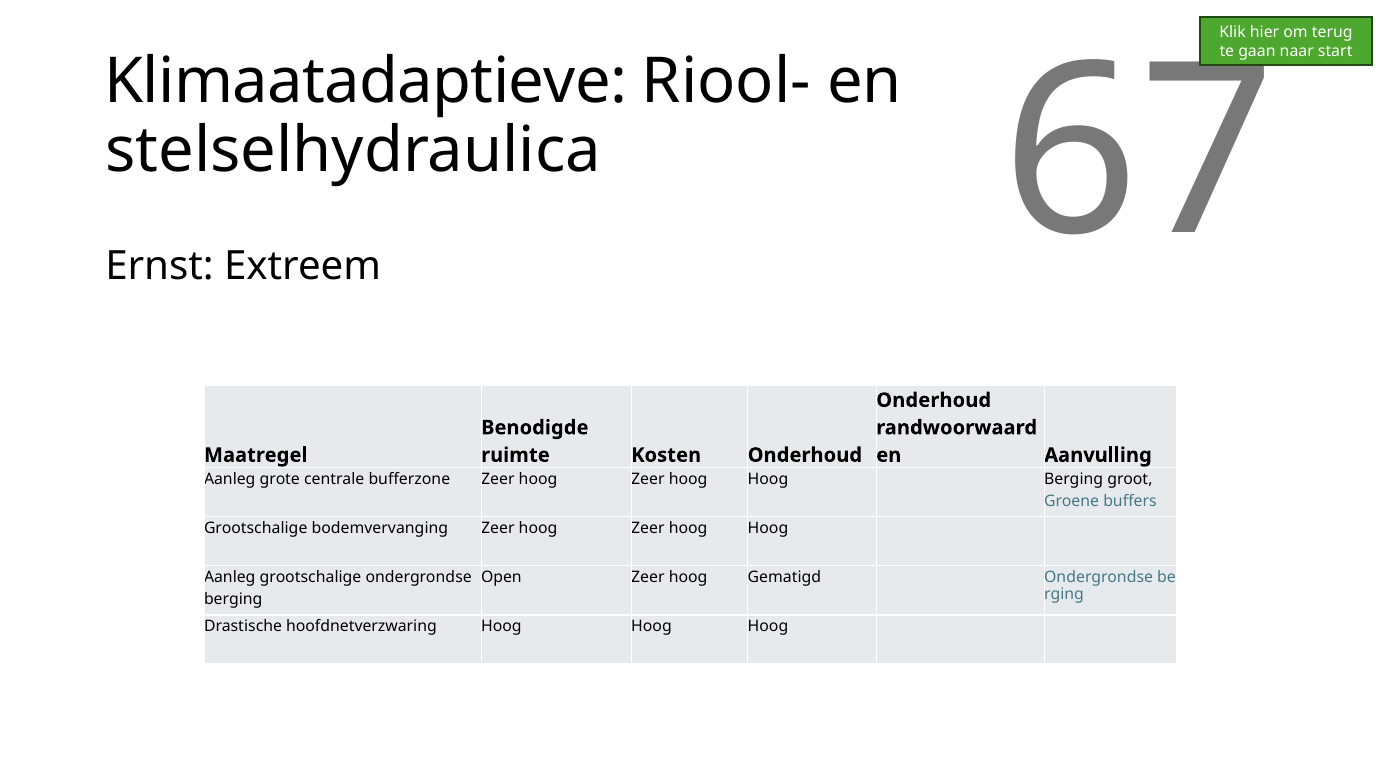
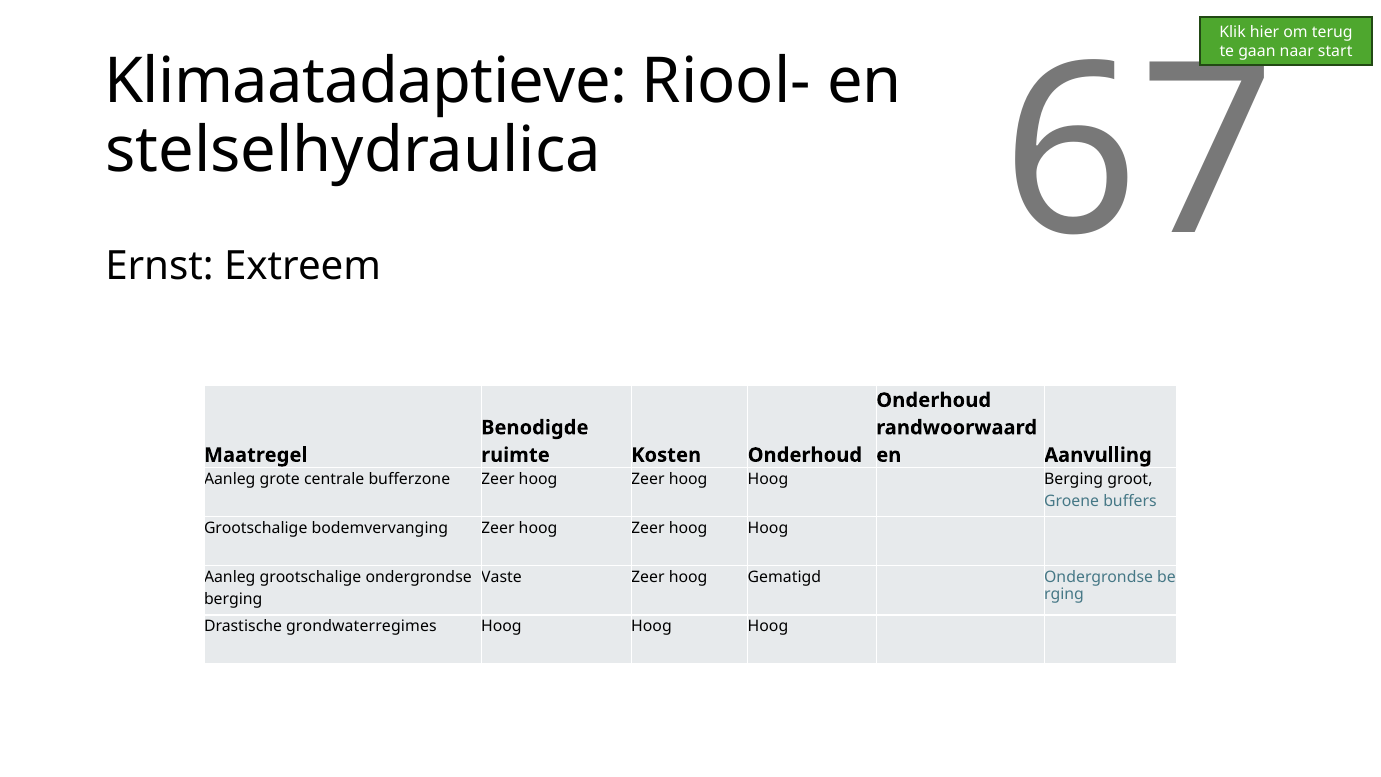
Open: Open -> Vaste (501, 577)
hoofdnetverzwaring: hoofdnetverzwaring -> grondwaterregimes (361, 626)
